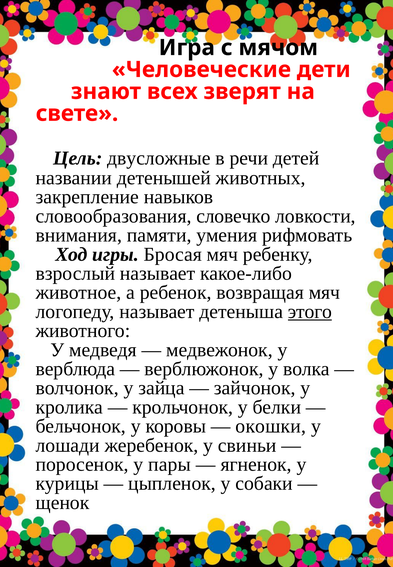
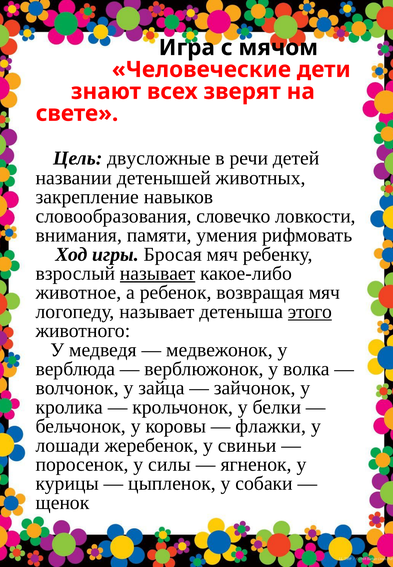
называет underline: none -> present (158, 274)
окошки: окошки -> флажки (271, 427)
пары: пары -> силы (170, 465)
